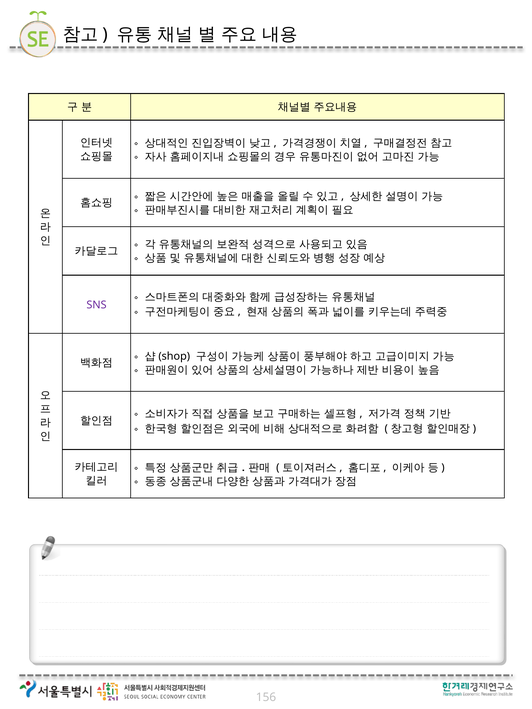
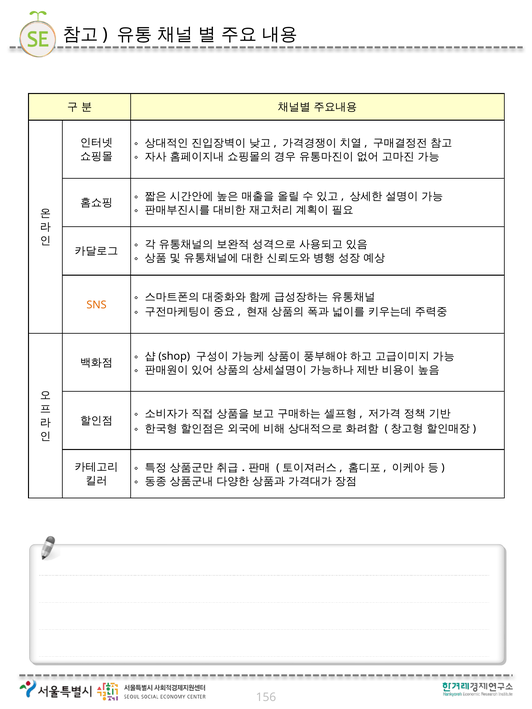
SNS colour: purple -> orange (96, 305)
